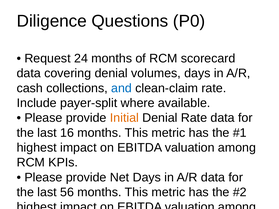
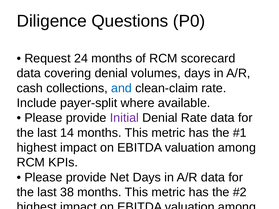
Initial colour: orange -> purple (124, 118)
16: 16 -> 14 (67, 133)
56: 56 -> 38 (67, 192)
